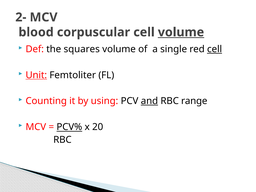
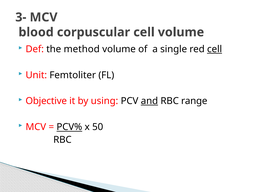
2-: 2- -> 3- (21, 17)
volume underline: present -> none (181, 32)
squares: squares -> method (82, 49)
Unit underline: present -> none (36, 75)
Counting: Counting -> Objective (46, 101)
20: 20 -> 50 (98, 127)
